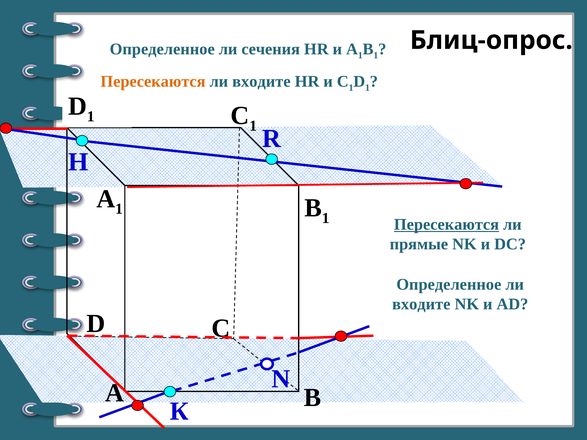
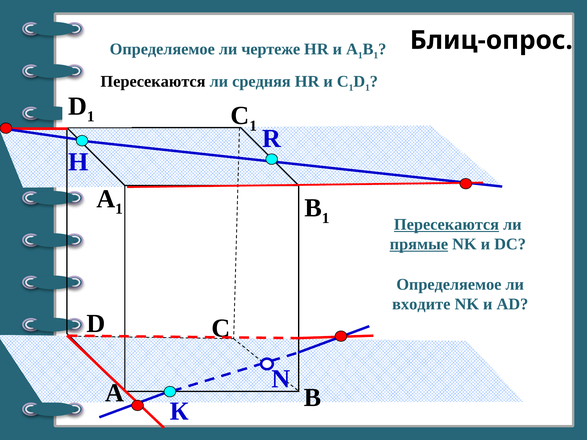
Определенное: Определенное -> Определяемое (162, 49)
сечения: сечения -> чертеже (271, 49)
Пересекаются colour: orange -> black (153, 81)
входите: входите -> средняя (261, 81)
прямые underline: none -> present (419, 244)
Определенное: Определенное -> Определяемое (449, 285)
